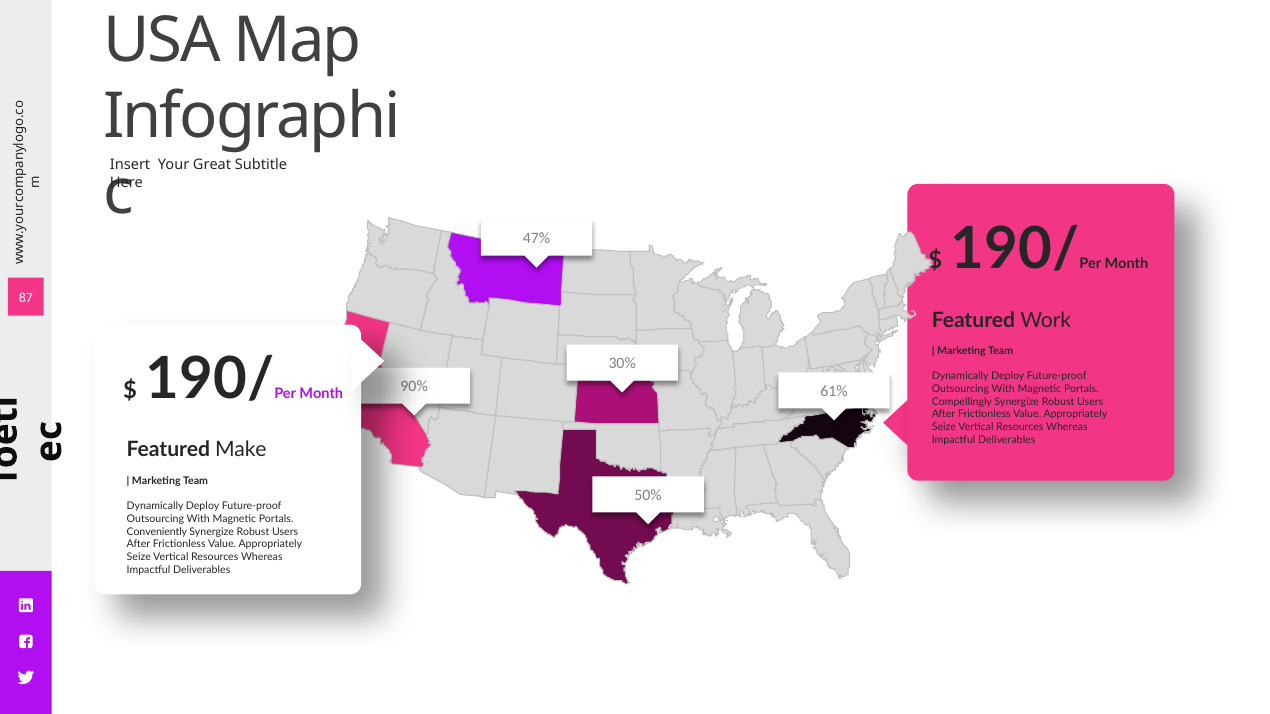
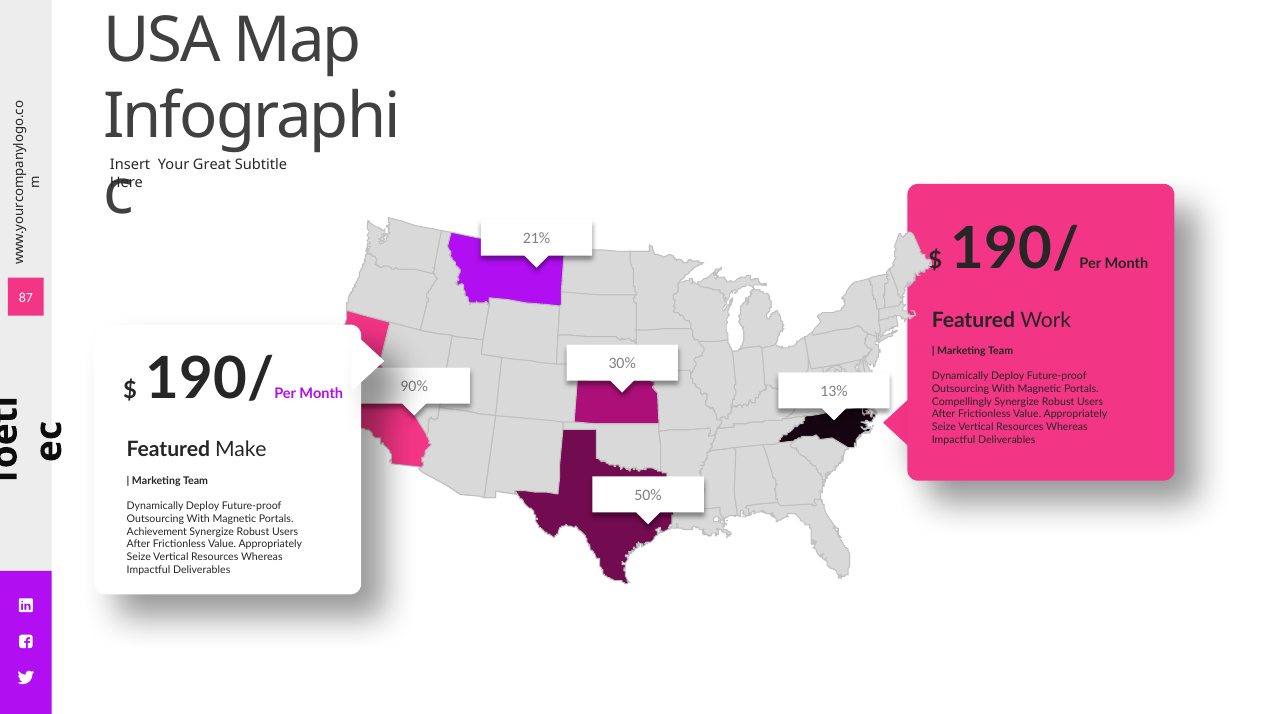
47%: 47% -> 21% (536, 239)
61%: 61% -> 13% (834, 392)
Conveniently: Conveniently -> Achievement (157, 532)
